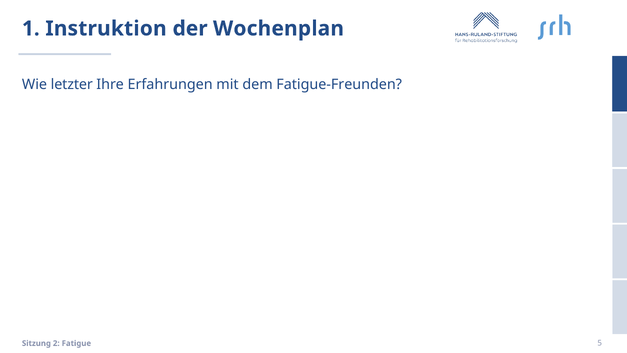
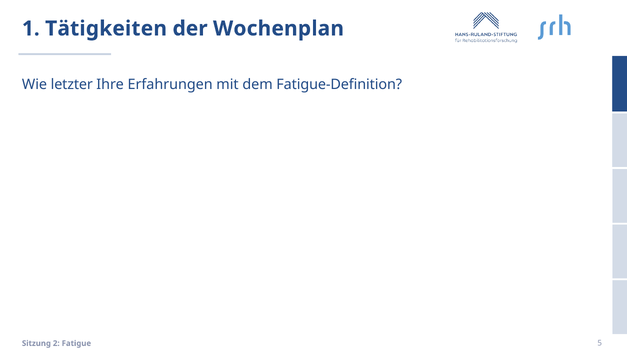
Instruktion: Instruktion -> Tätigkeiten (106, 29)
Fatigue-Freunden: Fatigue-Freunden -> Fatigue-Definition (339, 85)
